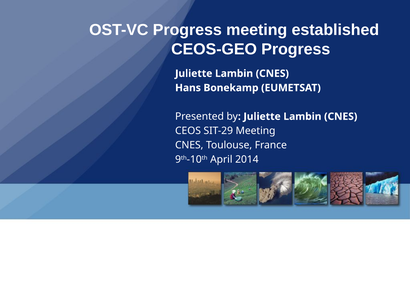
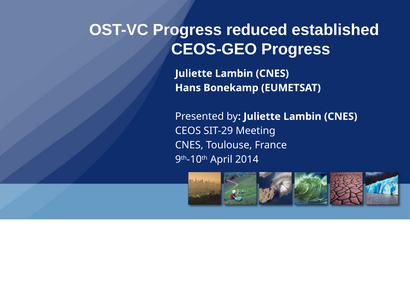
Progress meeting: meeting -> reduced (257, 30)
